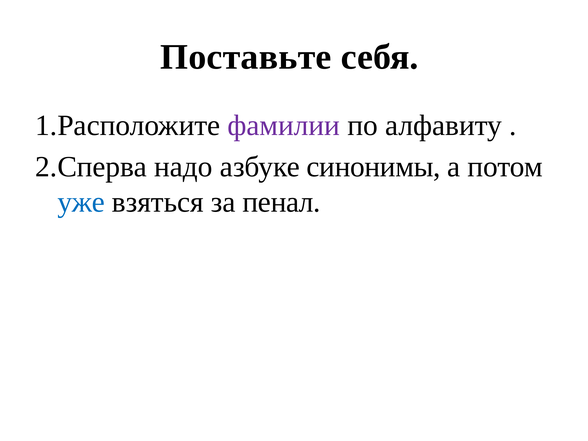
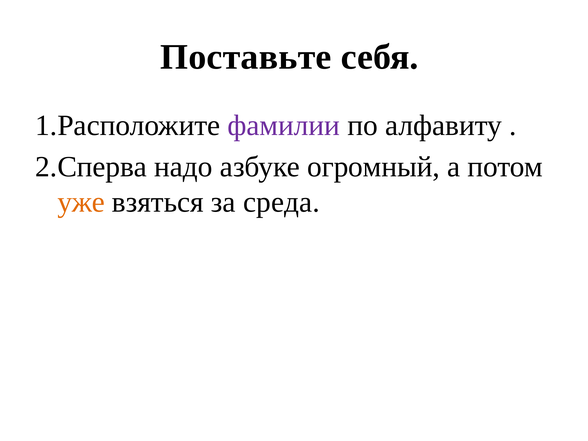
синонимы: синонимы -> огромный (373, 167)
уже colour: blue -> orange (81, 202)
пенал: пенал -> среда (281, 202)
